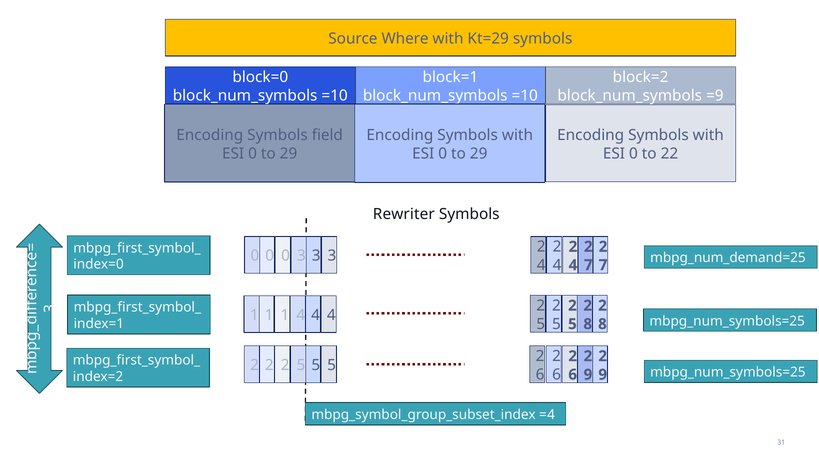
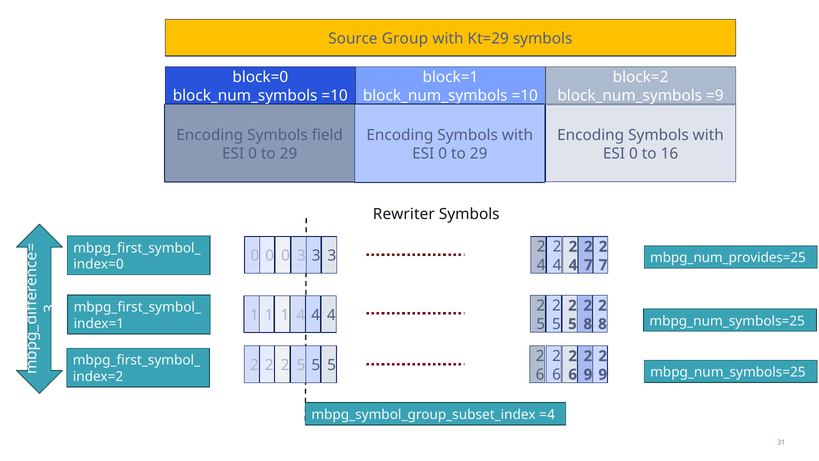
Where: Where -> Group (405, 39)
22: 22 -> 16 (669, 153)
mbpg_num_demand=25: mbpg_num_demand=25 -> mbpg_num_provides=25 (728, 258)
